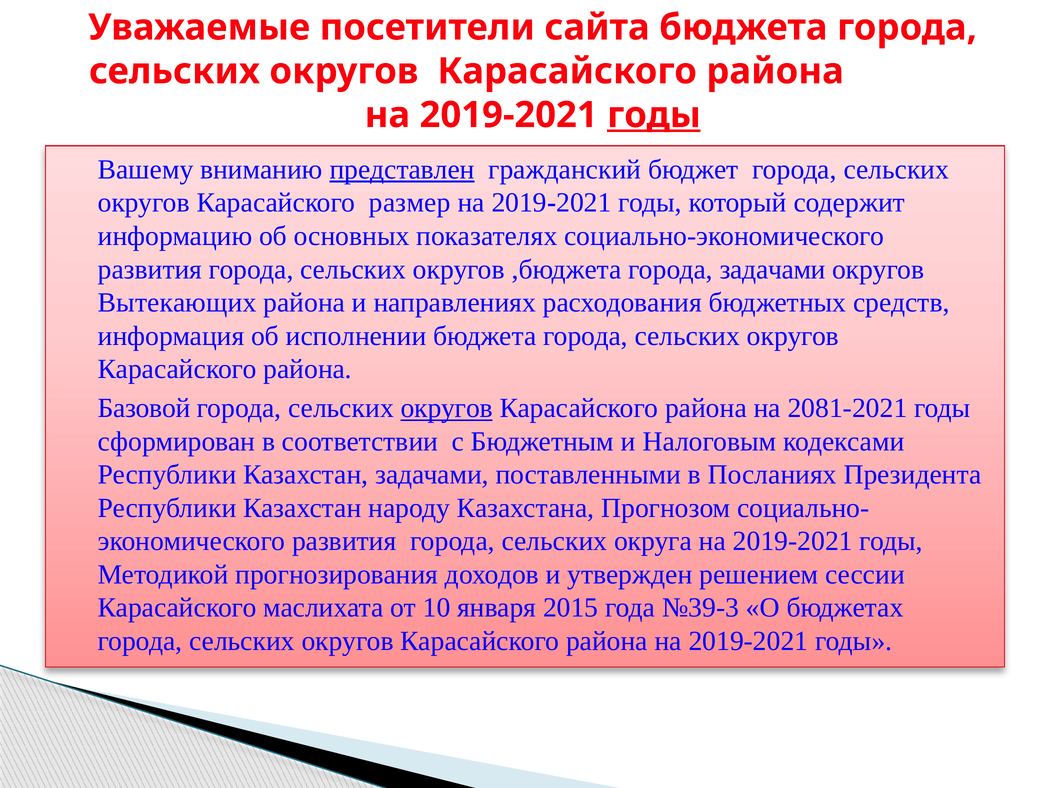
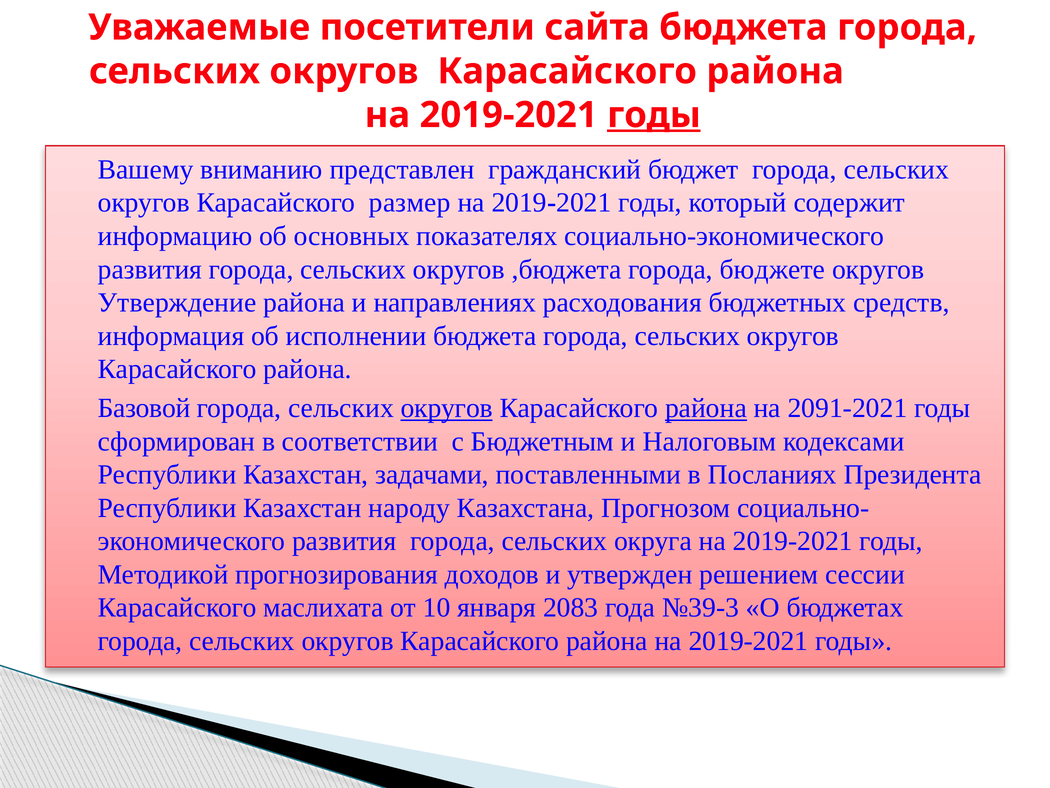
представлен underline: present -> none (402, 169)
города задачами: задачами -> бюджете (772, 269)
Вытекающих: Вытекающих -> Утверждение (177, 302)
района underline: none -> present (706, 408)
2081-2021: 2081-2021 -> 2091-2021 (847, 408)
2015: 2015 -> 2083 (571, 607)
